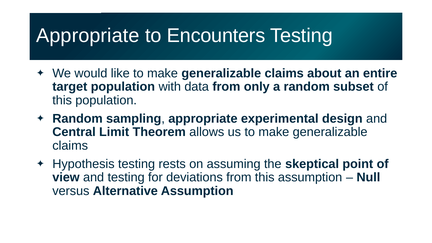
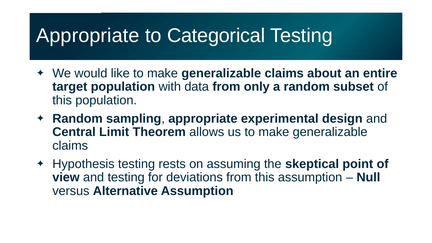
Encounters: Encounters -> Categorical (216, 35)
